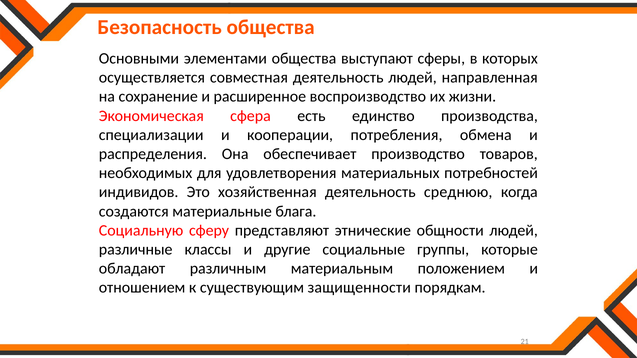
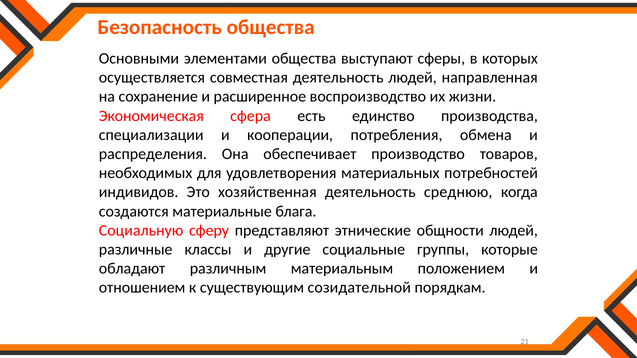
защищенности: защищенности -> созидательной (359, 288)
